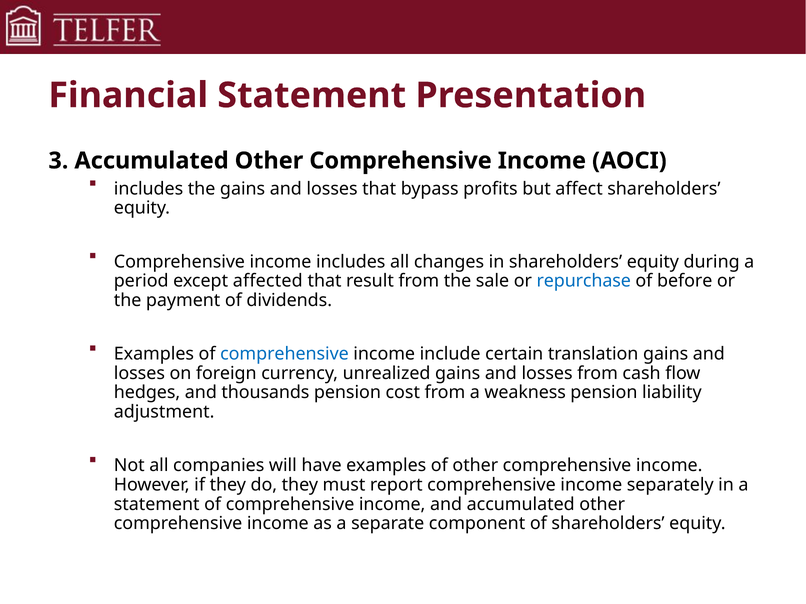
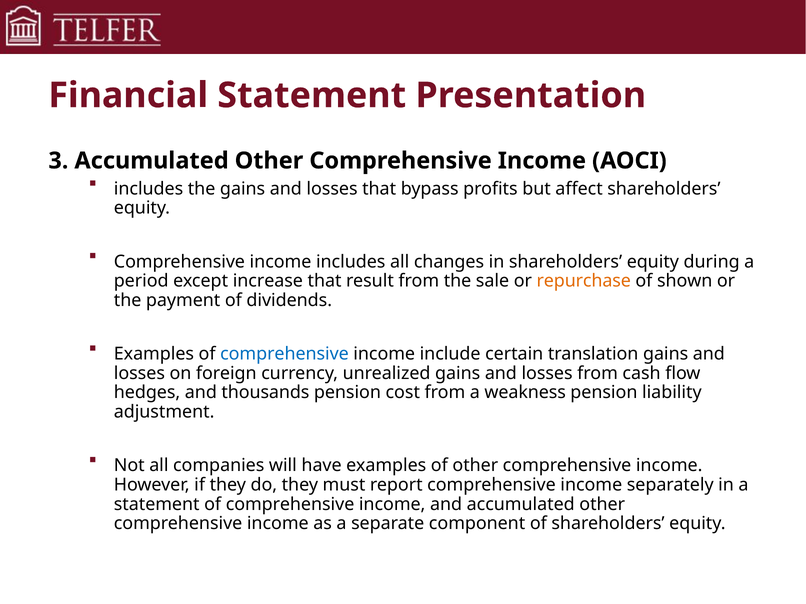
affected: affected -> increase (268, 281)
repurchase colour: blue -> orange (584, 281)
before: before -> shown (685, 281)
